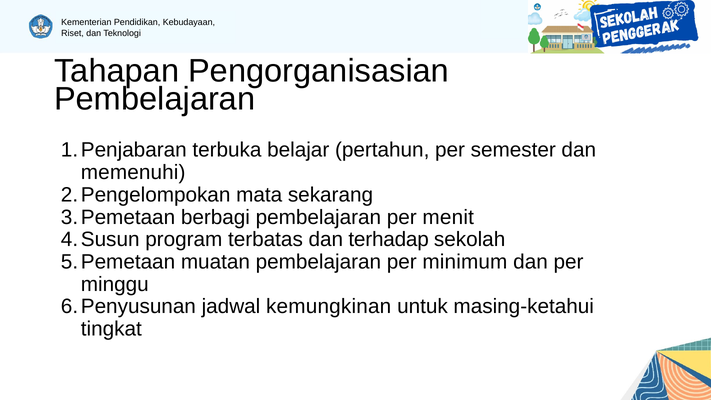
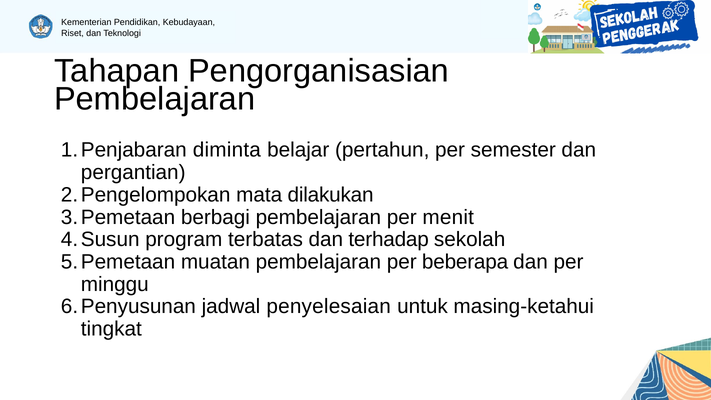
terbuka: terbuka -> diminta (227, 150)
memenuhi: memenuhi -> pergantian (133, 172)
sekarang: sekarang -> dilakukan (331, 195)
minimum: minimum -> beberapa (465, 262)
kemungkinan: kemungkinan -> penyelesaian (329, 307)
